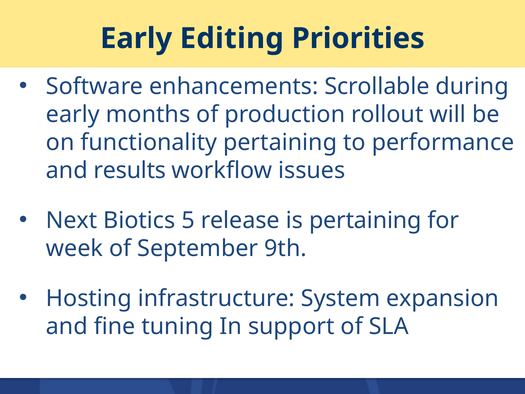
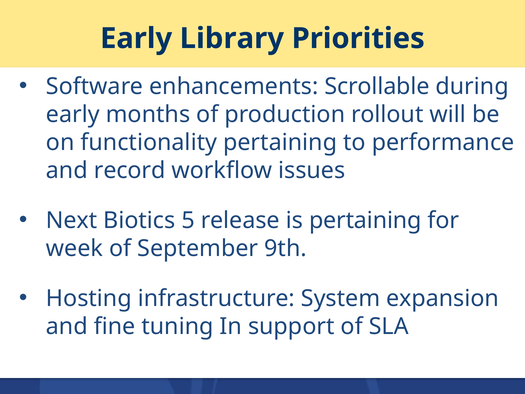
Editing: Editing -> Library (232, 38)
results: results -> record (130, 170)
